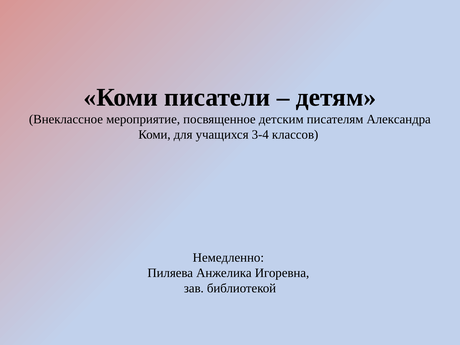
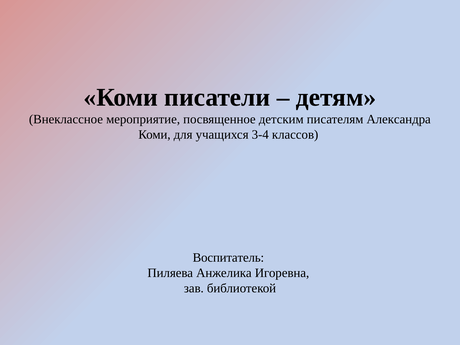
Немедленно: Немедленно -> Воспитатель (228, 257)
